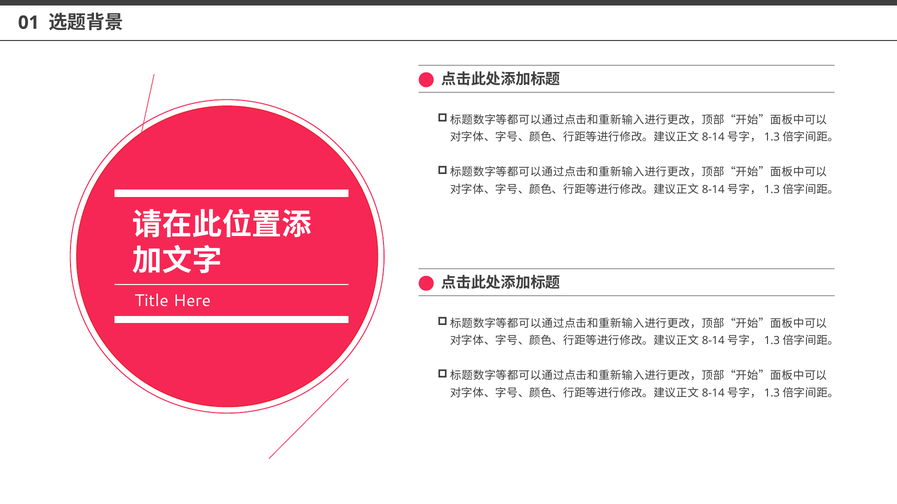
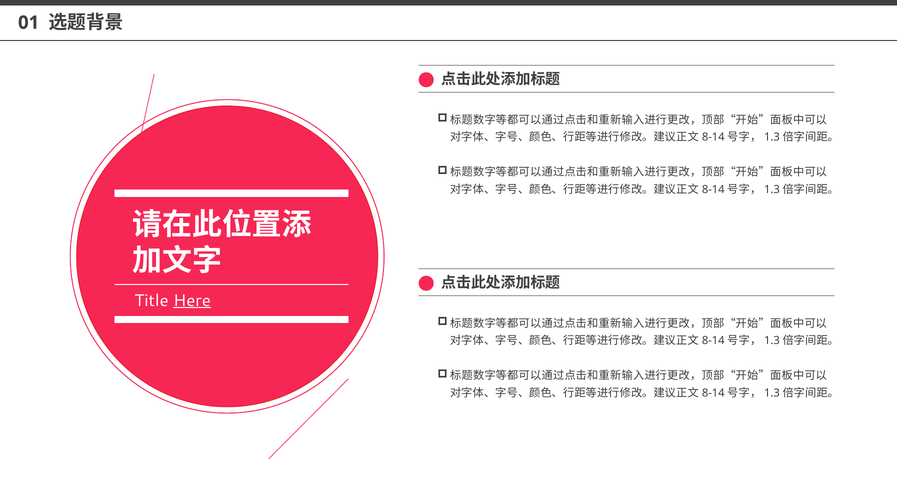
Here underline: none -> present (192, 301)
